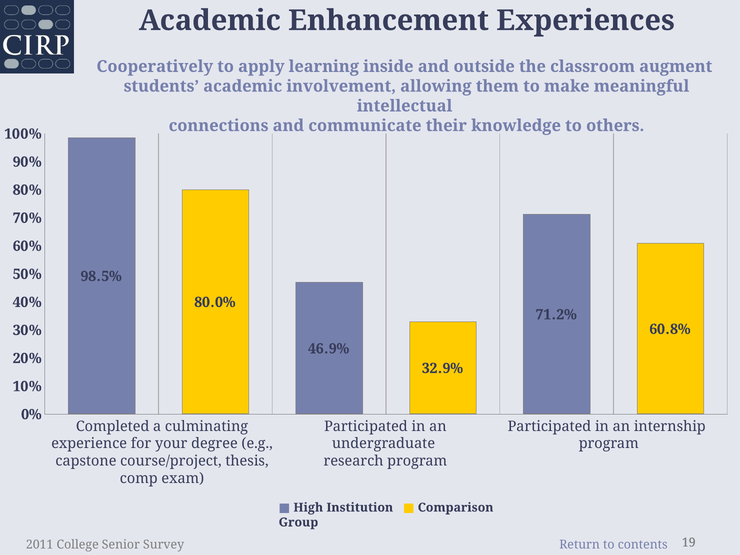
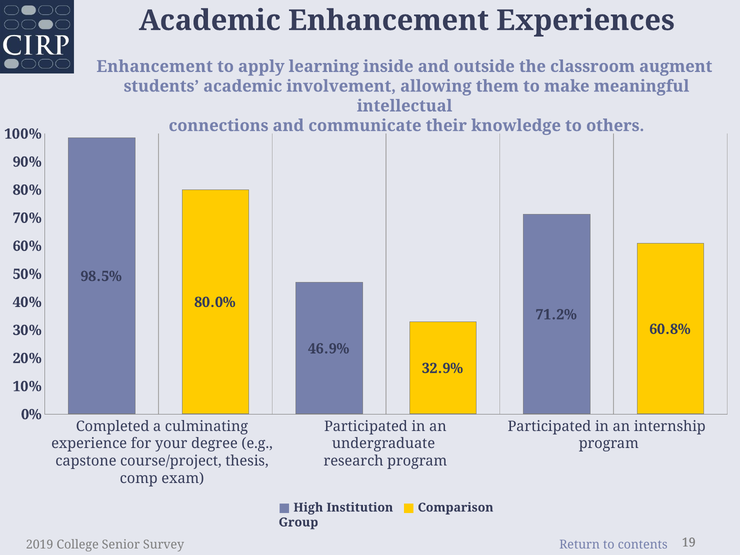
Cooperatively: Cooperatively -> Enhancement (155, 67)
2011: 2011 -> 2019 (40, 545)
